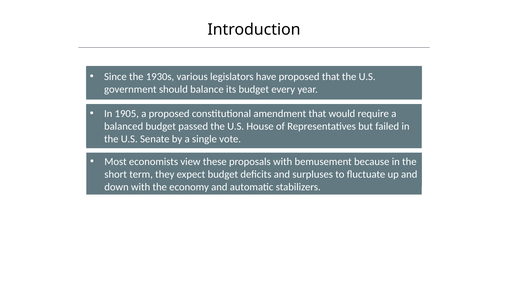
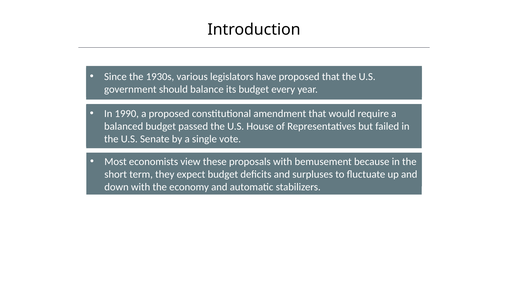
1905: 1905 -> 1990 (127, 114)
